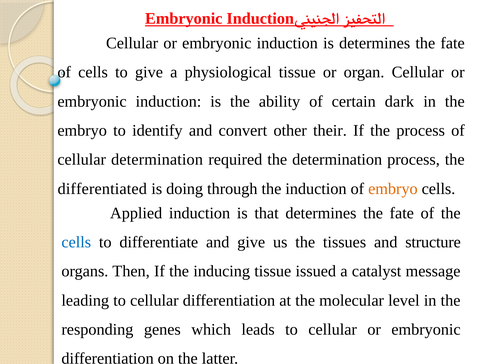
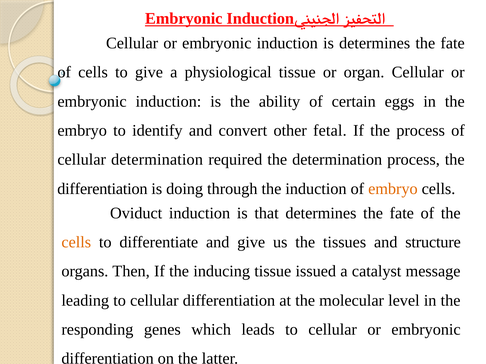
dark: dark -> eggs (400, 102)
their: their -> fetal (330, 131)
differentiated: differentiated -> differentiation (102, 189)
Applied: Applied -> Oviduct (136, 213)
cells colour: blue -> orange (76, 242)
